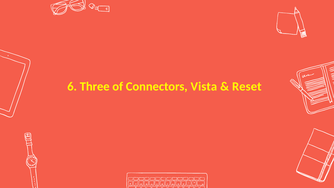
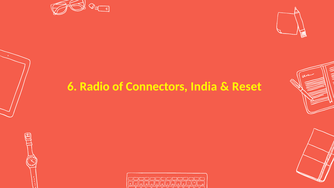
Three: Three -> Radio (95, 86)
Vista: Vista -> India (204, 86)
